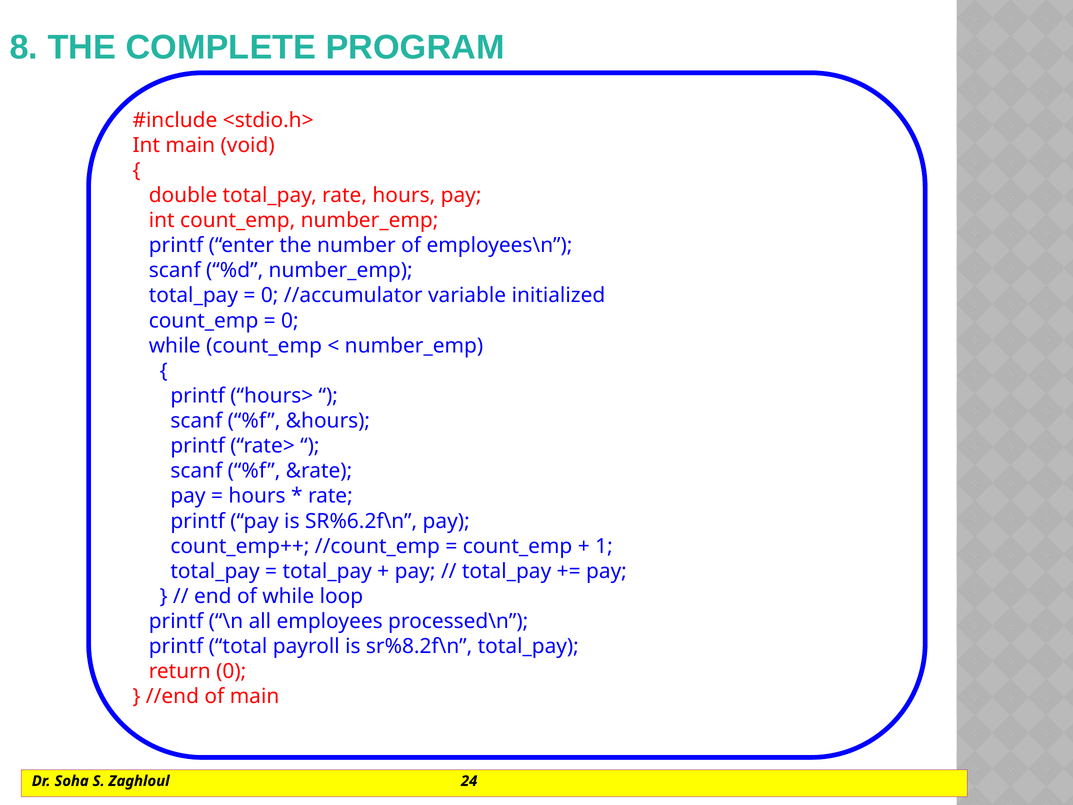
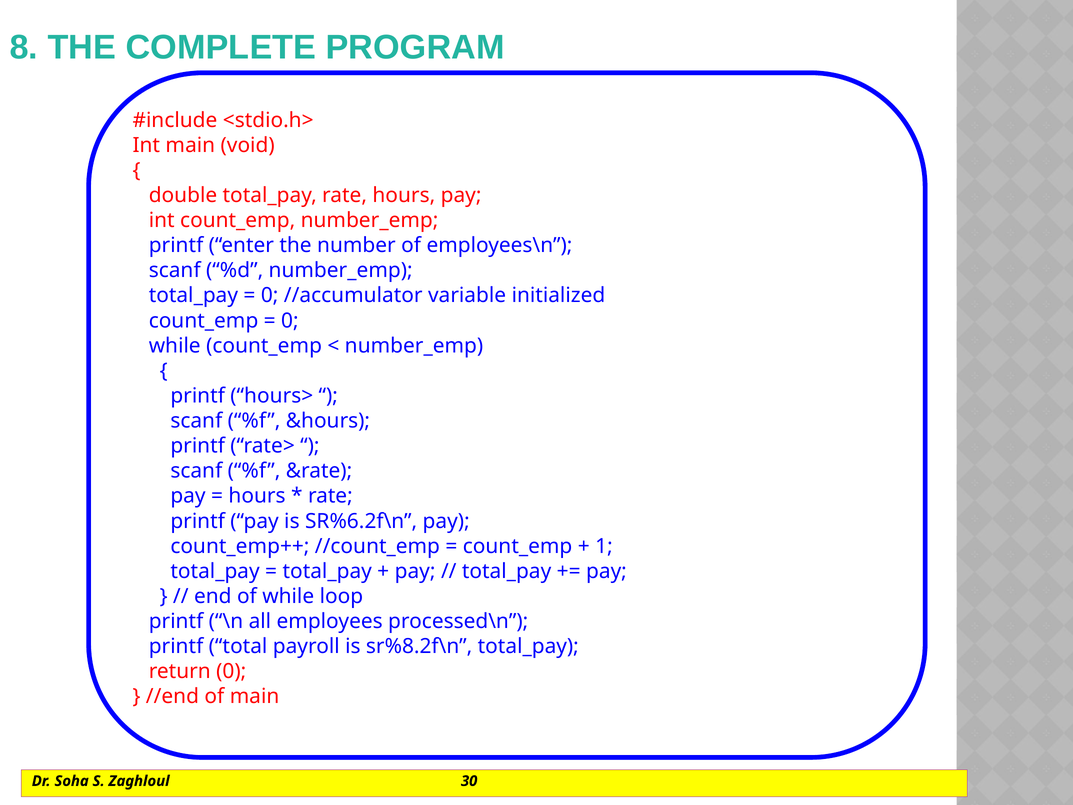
24: 24 -> 30 (469, 781)
